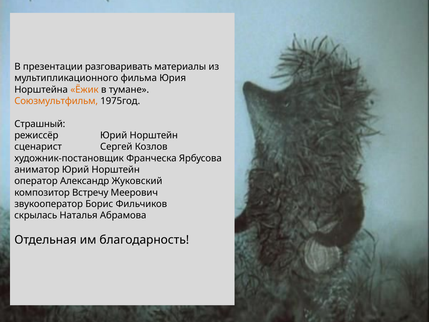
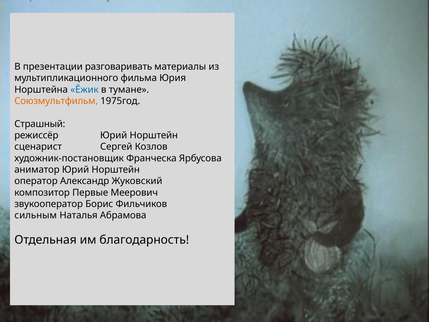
Ёжик colour: orange -> blue (84, 90)
Встречу: Встречу -> Первые (90, 192)
скрылась: скрылась -> сильным (36, 215)
